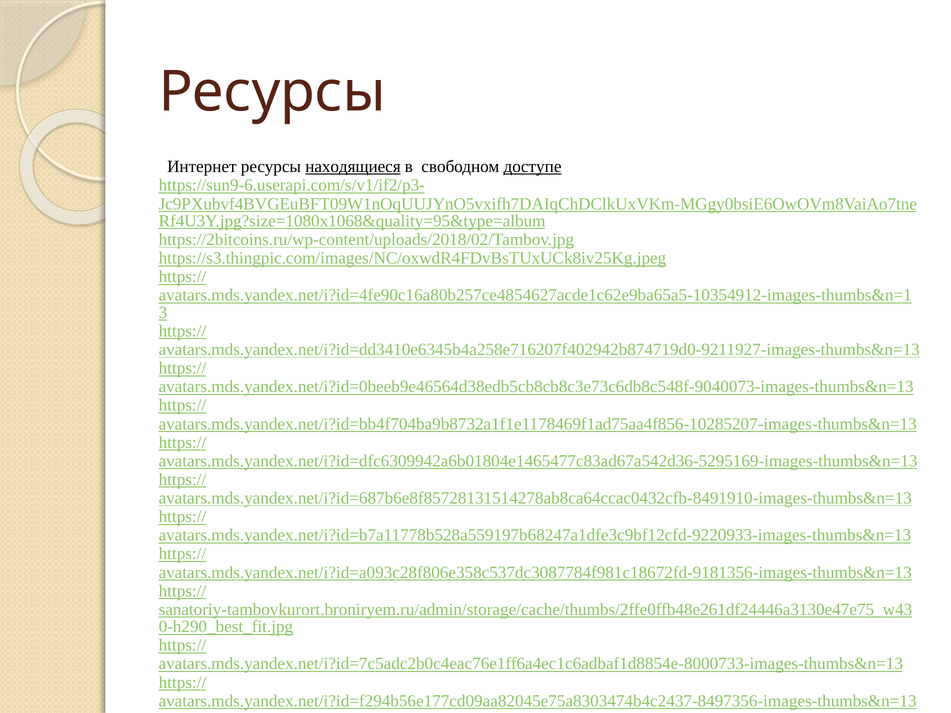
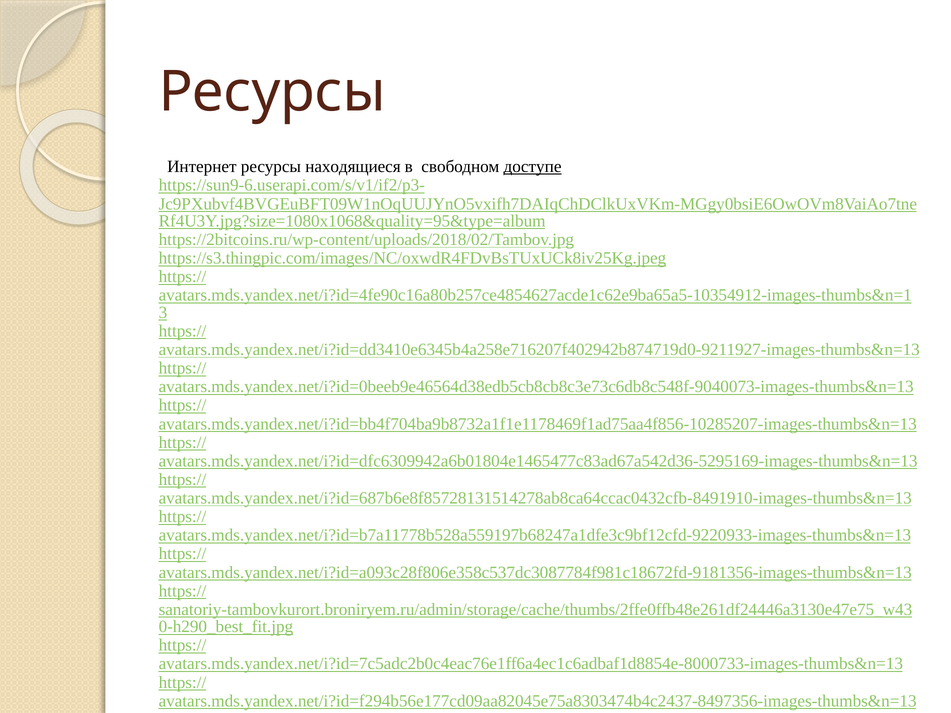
находящиеся underline: present -> none (353, 167)
